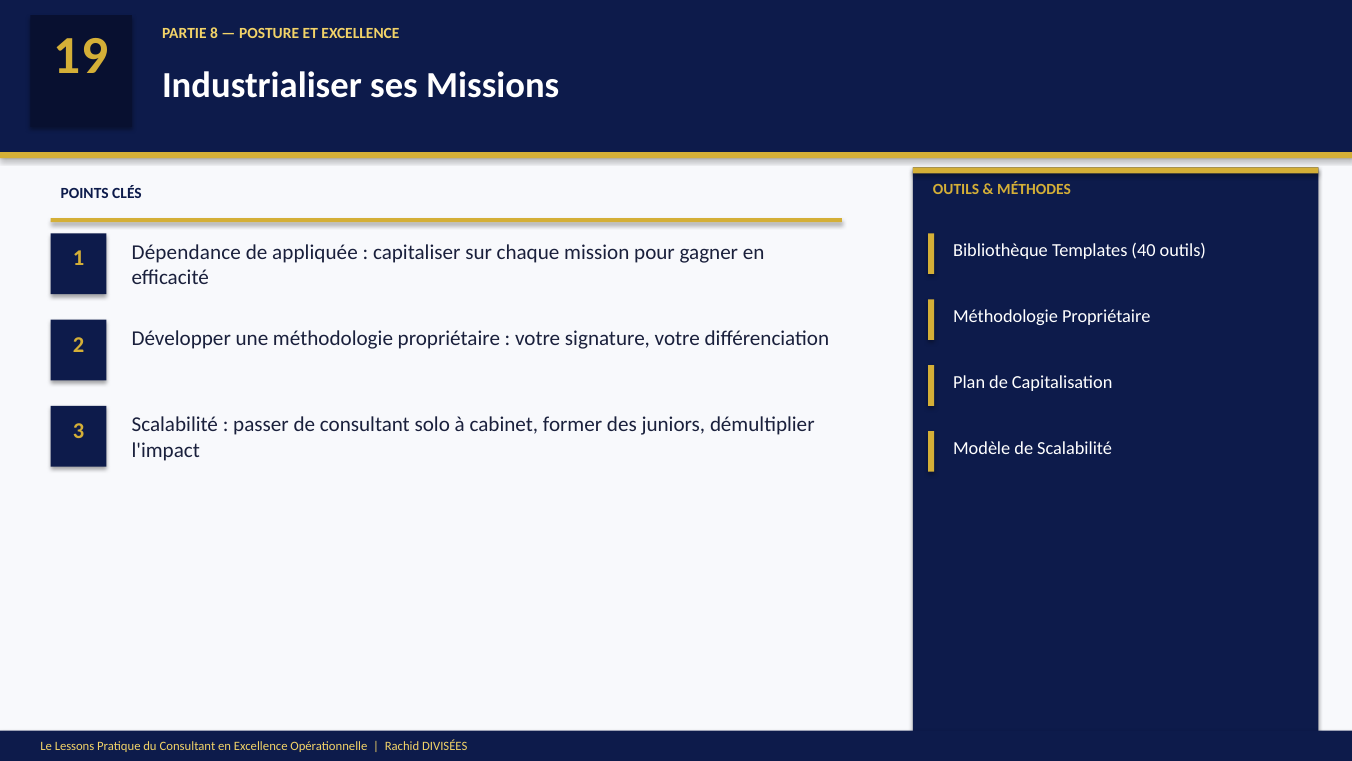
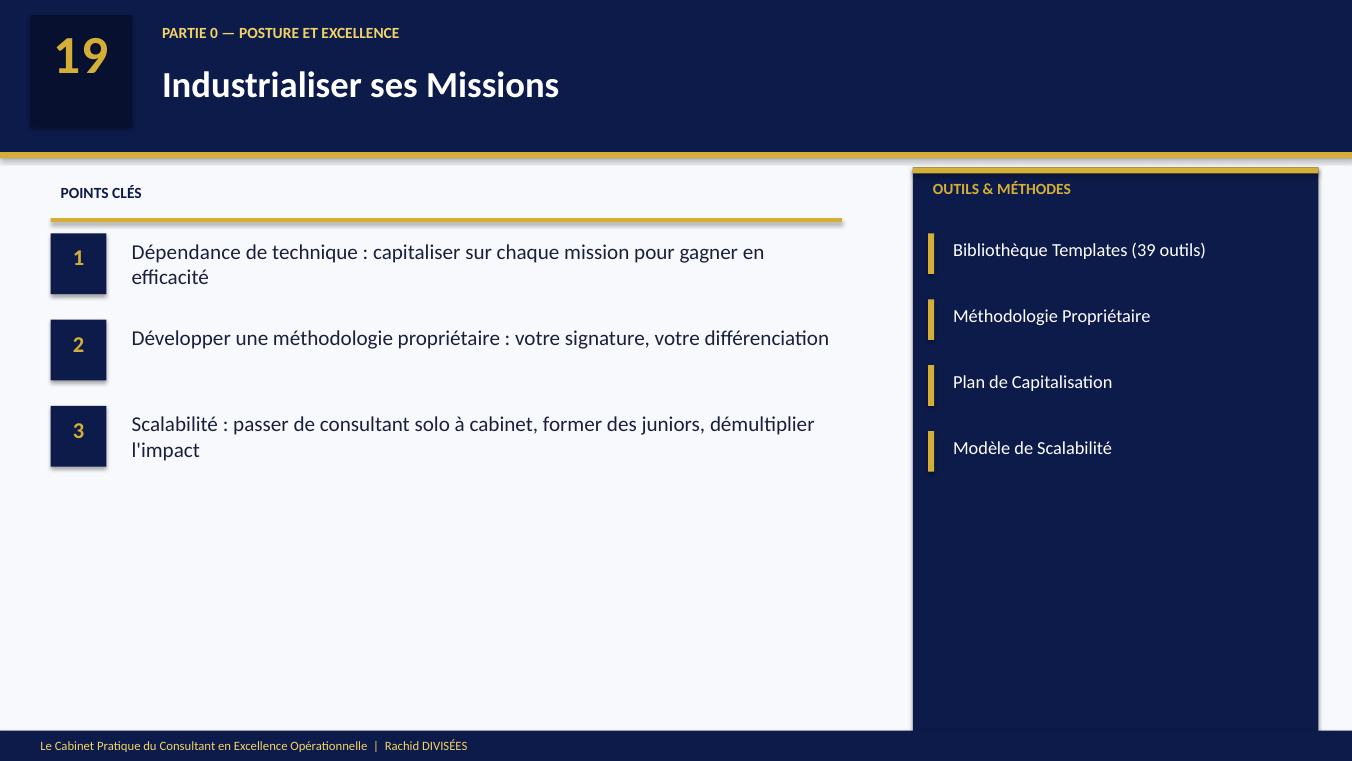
8: 8 -> 0 (214, 34)
40: 40 -> 39 (1144, 251)
appliquée: appliquée -> technique (315, 252)
Le Lessons: Lessons -> Cabinet (74, 746)
